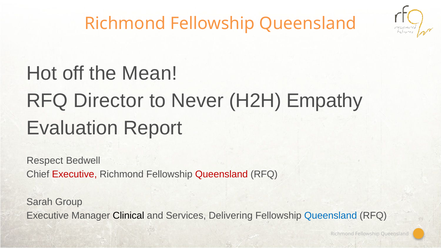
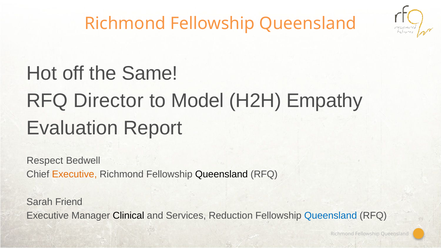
Mean: Mean -> Same (150, 73)
Never: Never -> Model (198, 101)
Executive colour: red -> orange (74, 174)
Queensland colour: red -> black (221, 174)
Group: Group -> Friend (69, 202)
Delivering: Delivering -> Reduction (231, 216)
